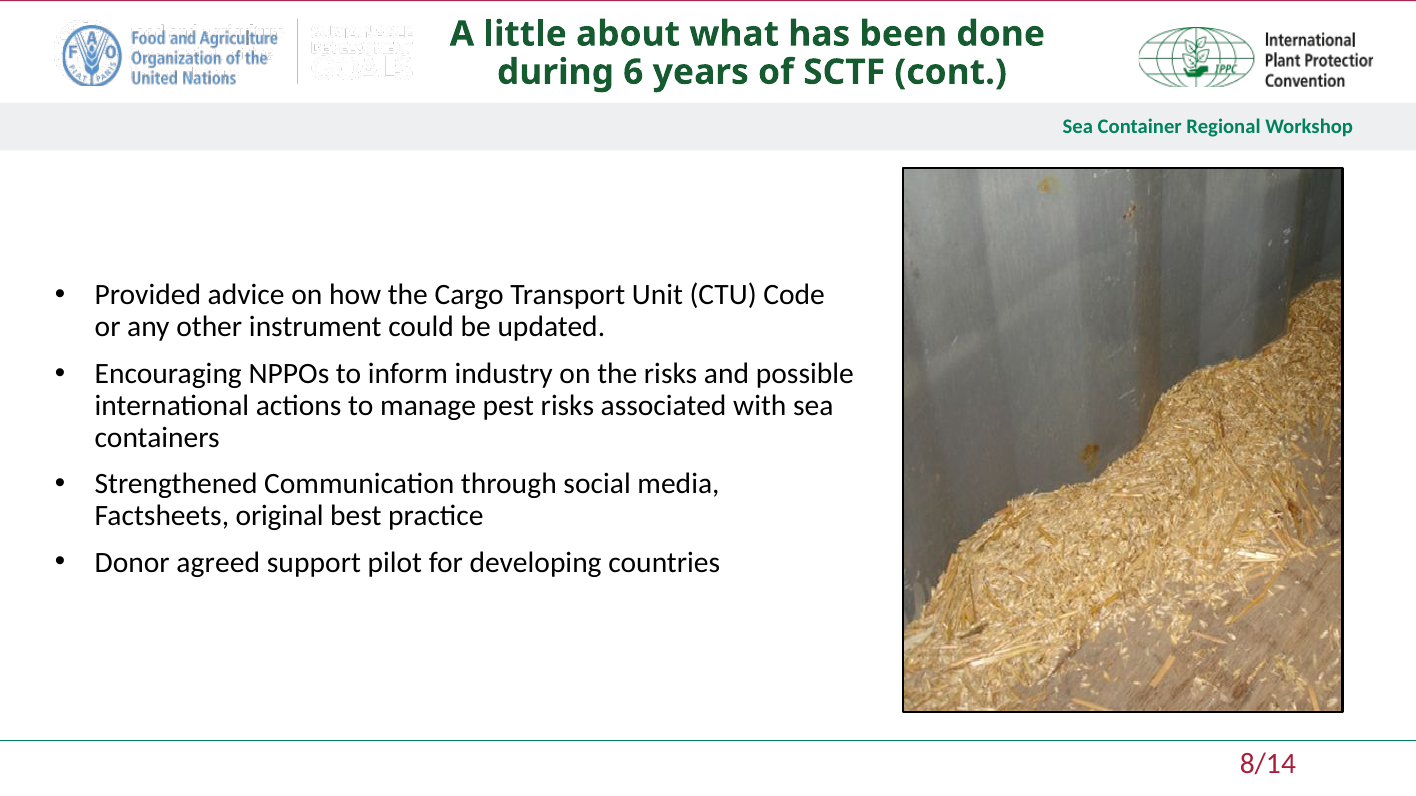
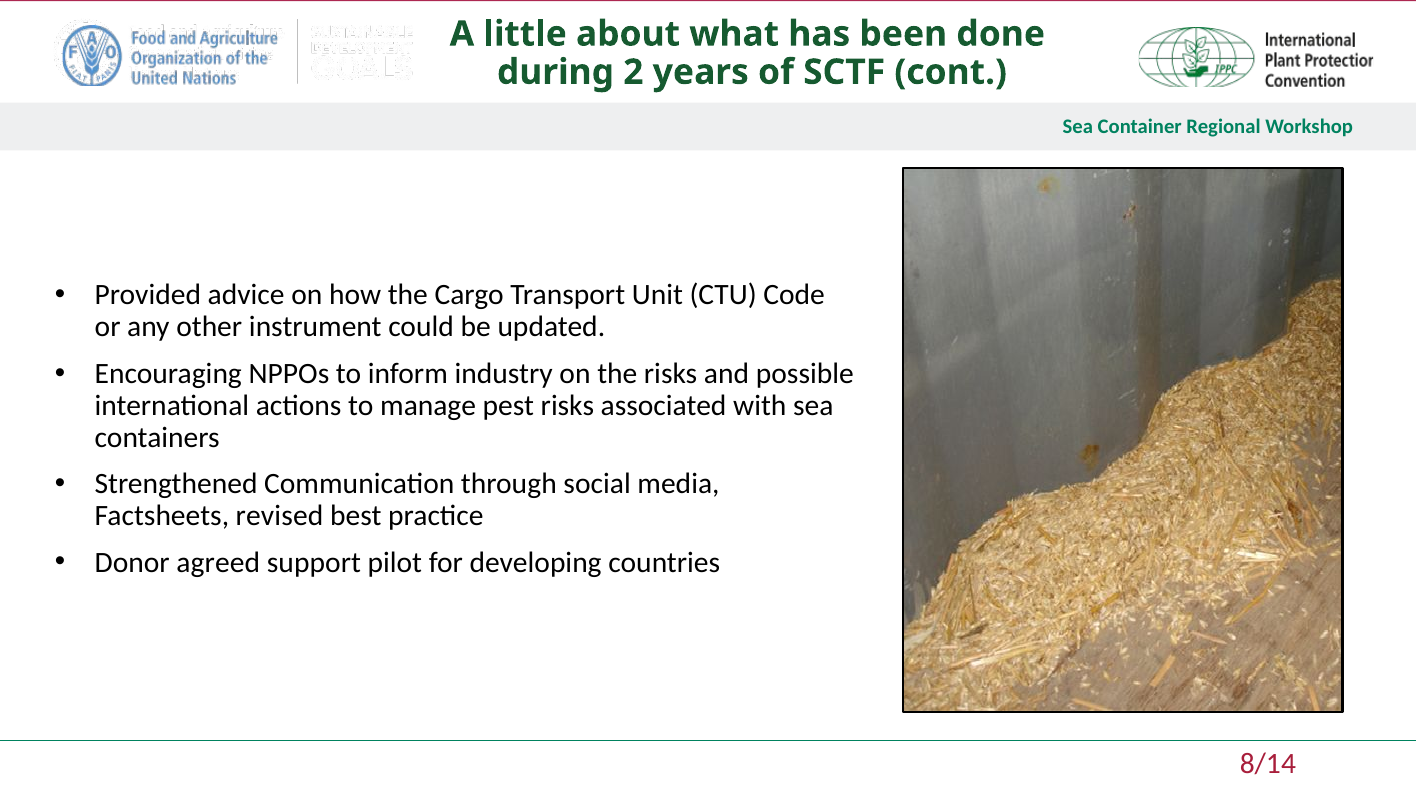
6: 6 -> 2 (633, 72)
original: original -> revised (280, 516)
